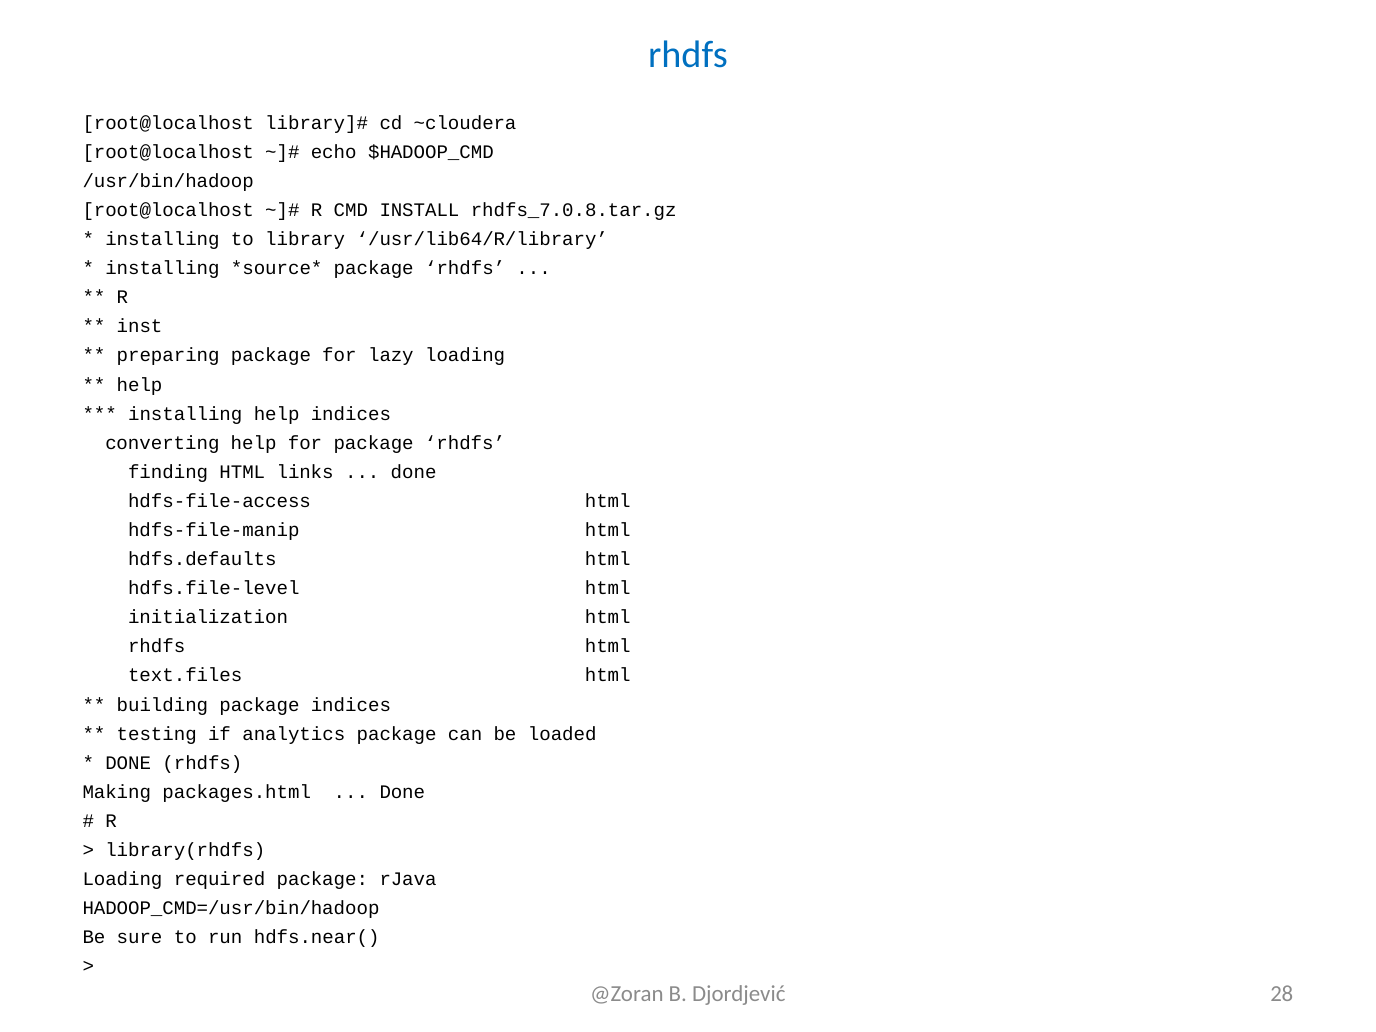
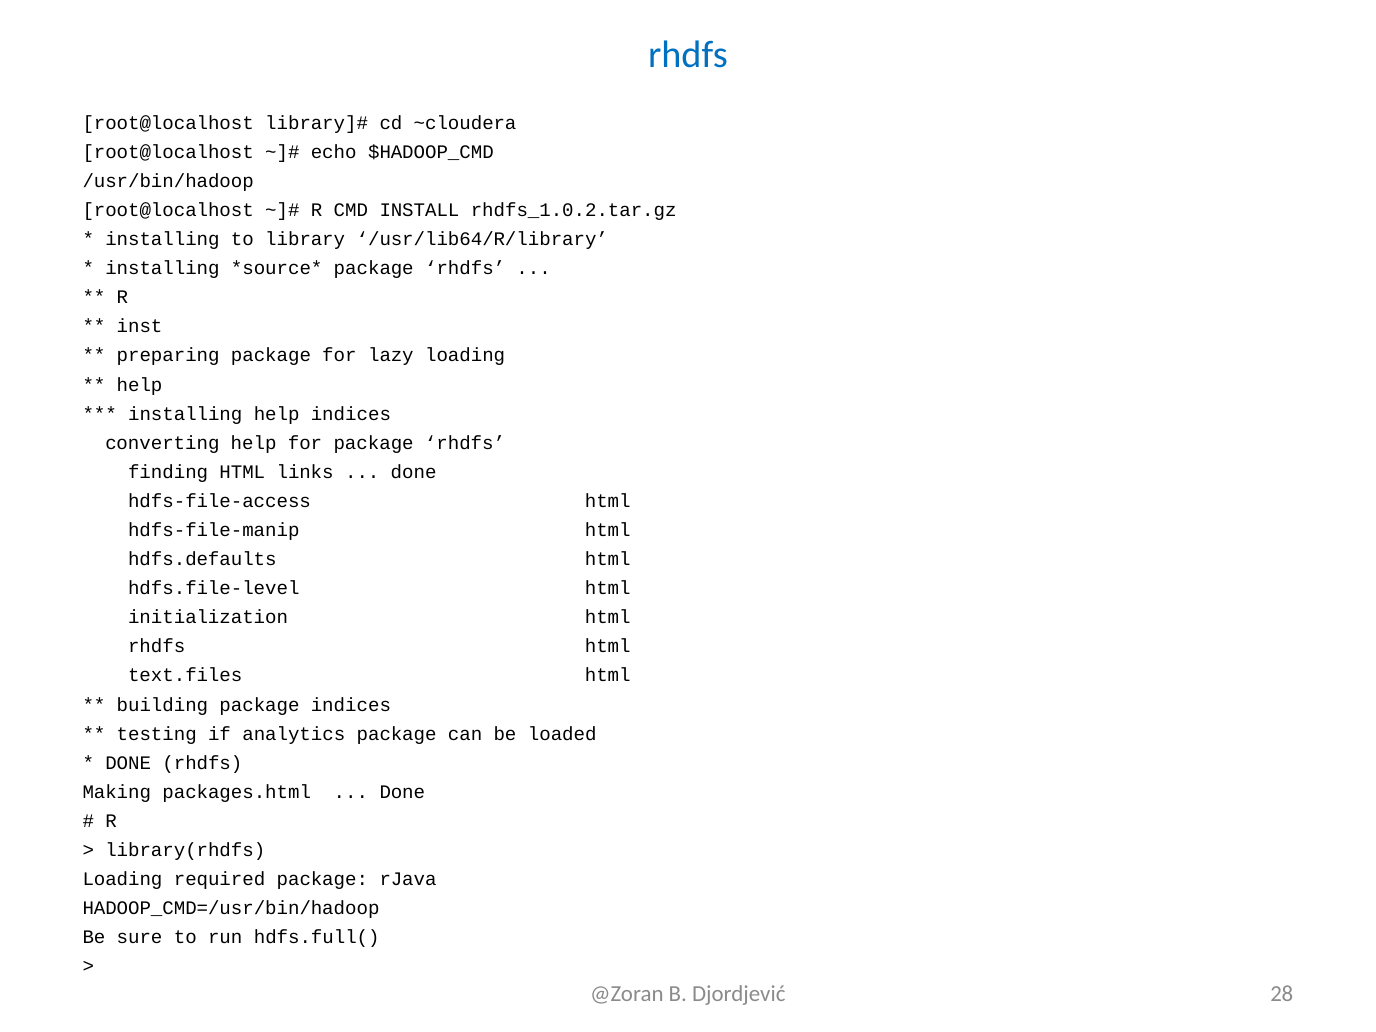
rhdfs_7.0.8.tar.gz: rhdfs_7.0.8.tar.gz -> rhdfs_1.0.2.tar.gz (574, 210)
hdfs.near(: hdfs.near( -> hdfs.full( (317, 937)
